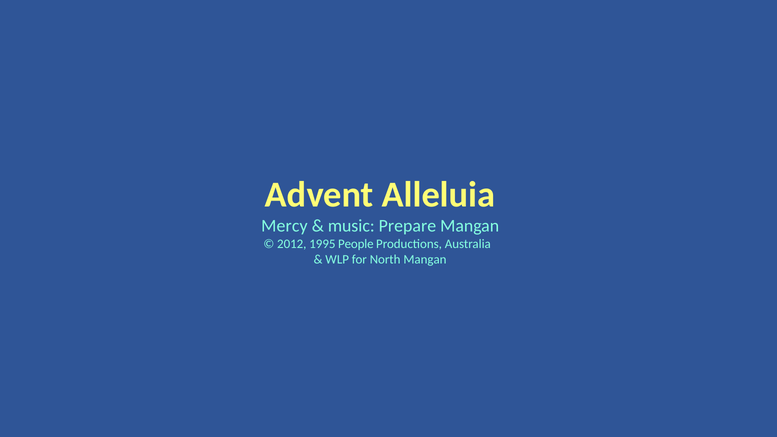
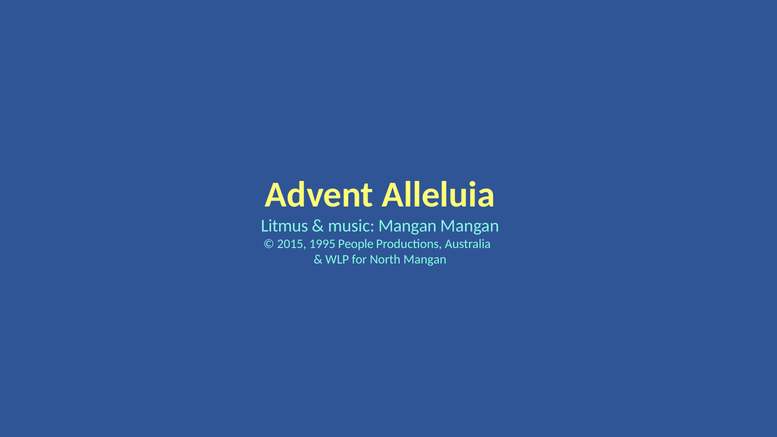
Mercy: Mercy -> Litmus (285, 226)
music Prepare: Prepare -> Mangan (408, 226)
2012: 2012 -> 2015 (292, 244)
